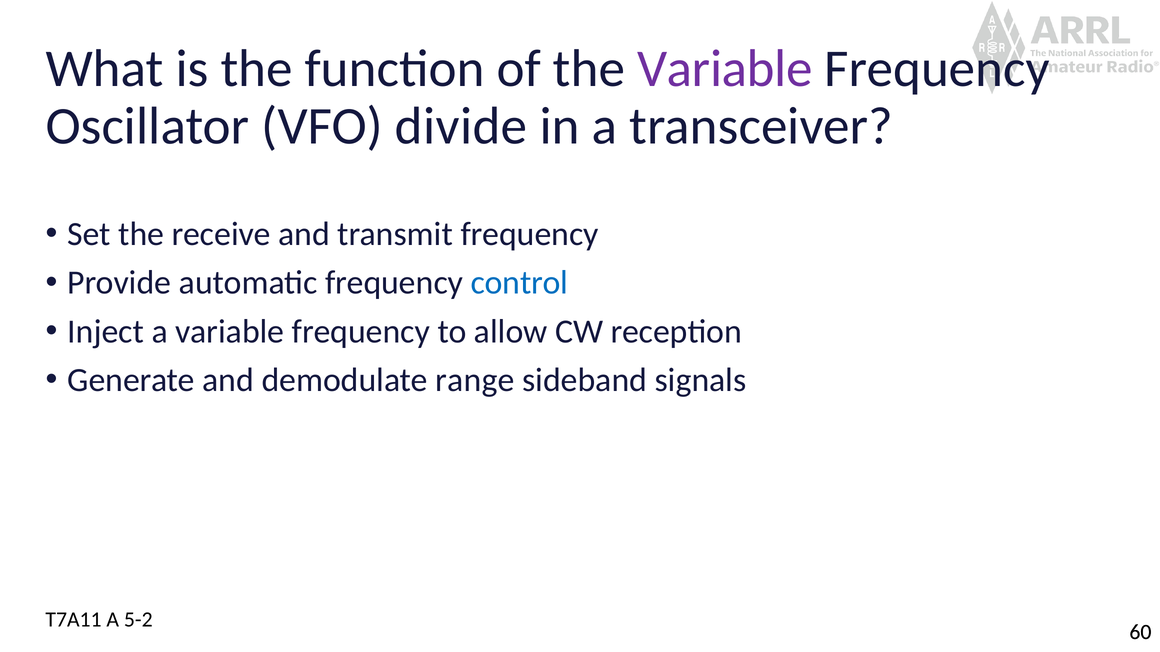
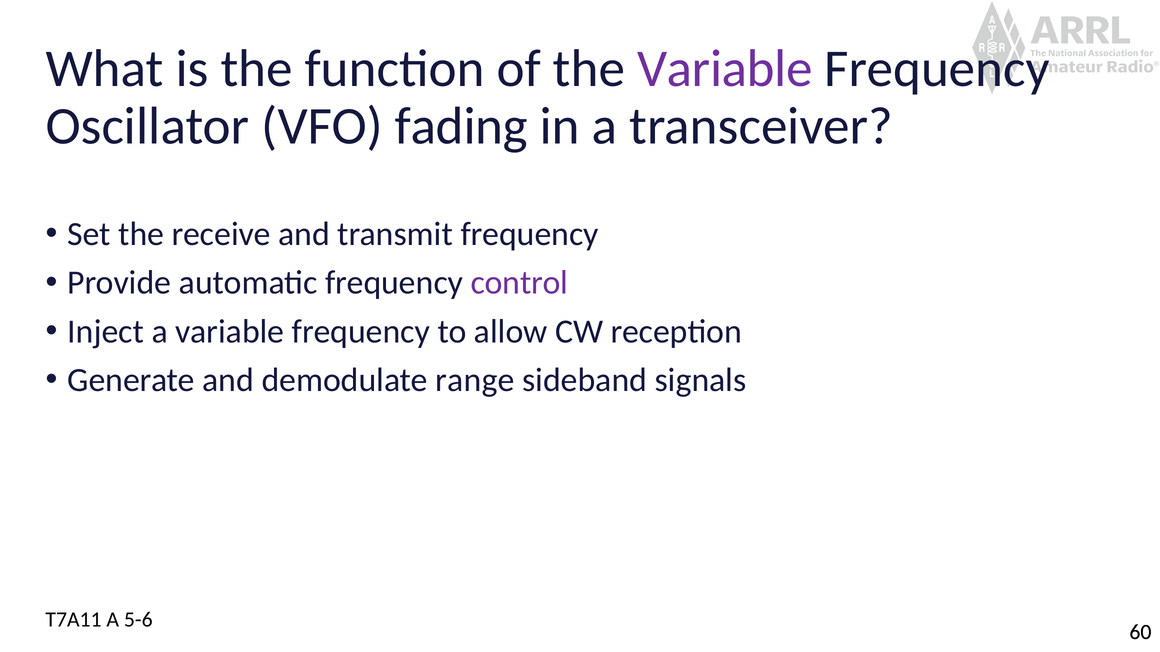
divide: divide -> fading (461, 126)
control colour: blue -> purple (519, 283)
5-2: 5-2 -> 5-6 (138, 620)
